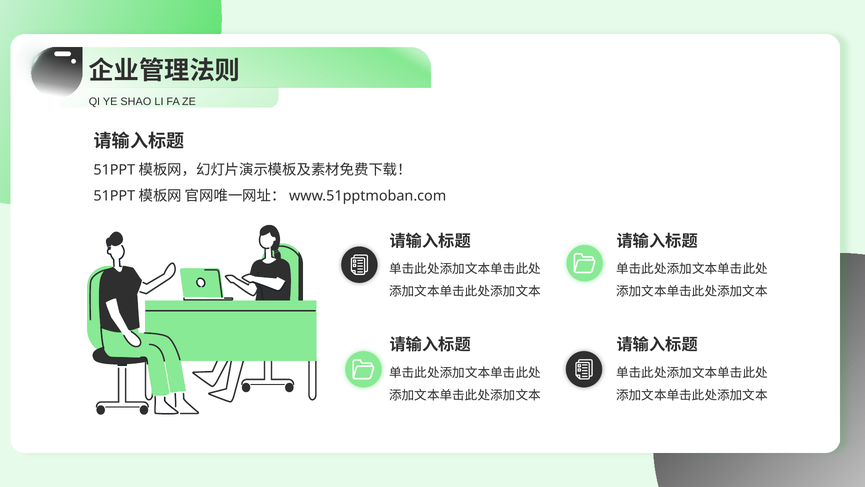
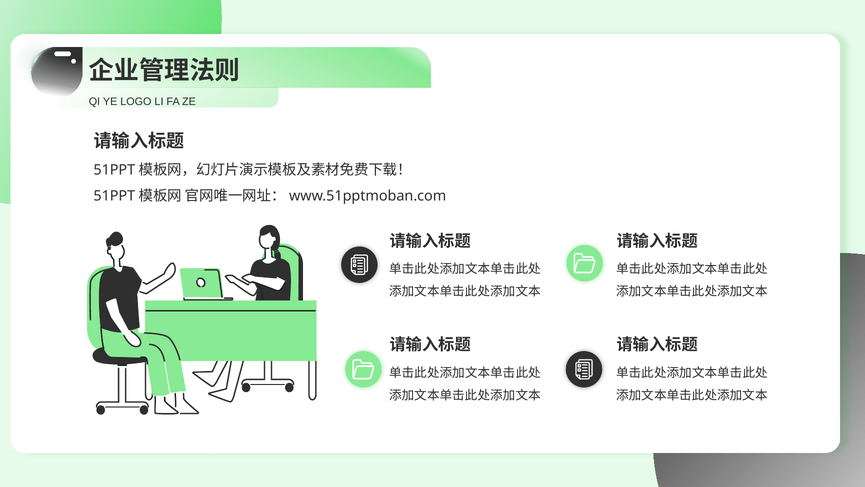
SHAO: SHAO -> LOGO (136, 101)
